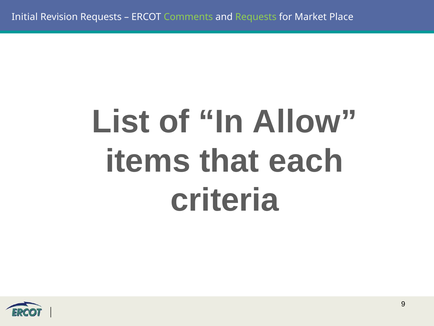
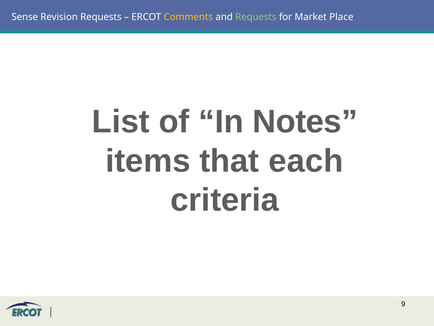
Initial: Initial -> Sense (25, 17)
Comments colour: light green -> yellow (188, 17)
Allow: Allow -> Notes (305, 122)
